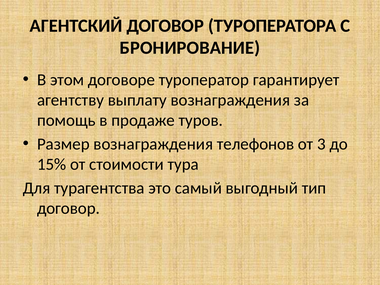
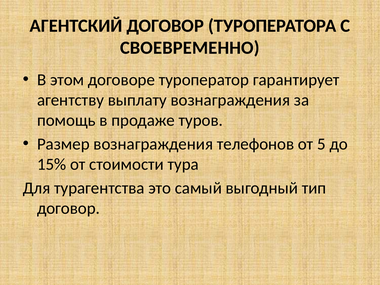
БРОНИРОВАНИЕ: БРОНИРОВАНИЕ -> СВОЕВРЕМЕННО (190, 48)
3: 3 -> 5 (321, 144)
